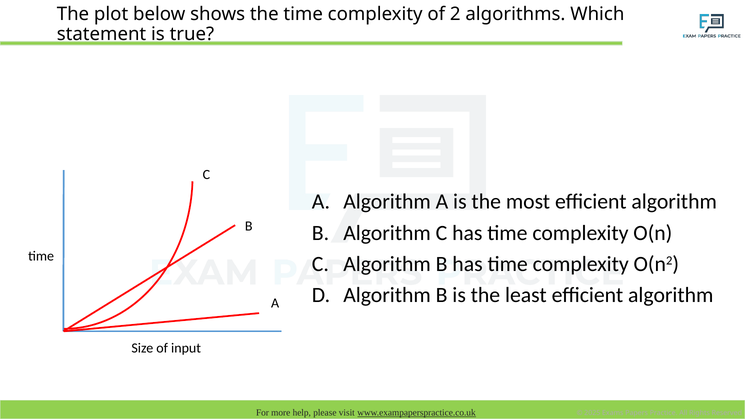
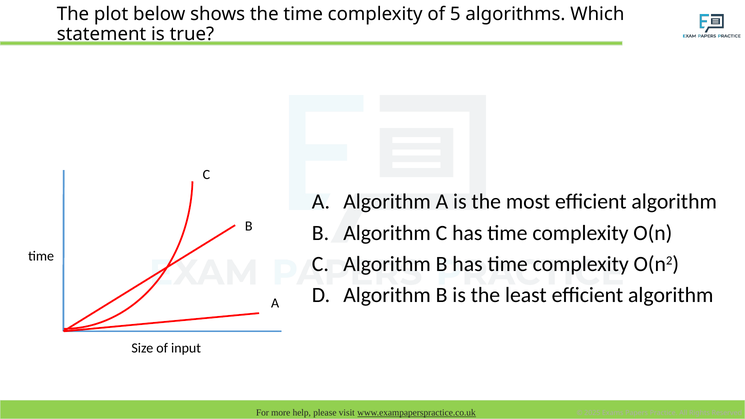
2: 2 -> 5 (455, 14)
